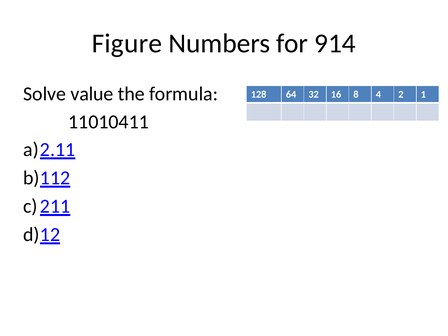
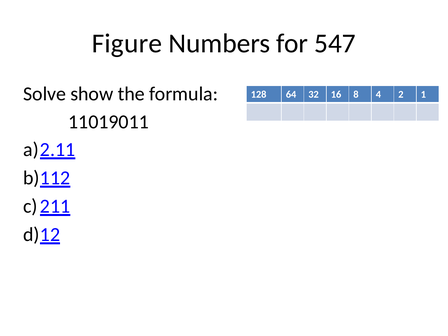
914: 914 -> 547 (335, 43)
value: value -> show (92, 94)
11010411: 11010411 -> 11019011 (109, 122)
